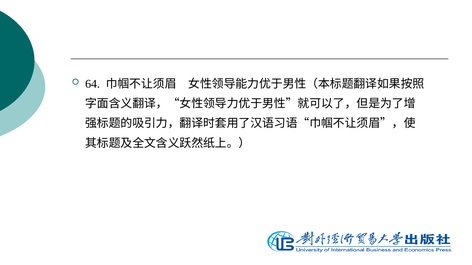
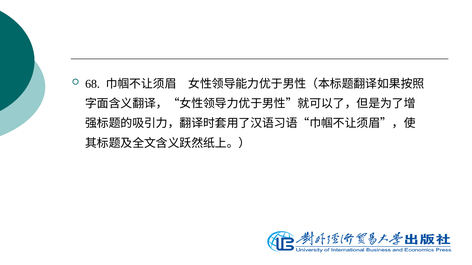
64: 64 -> 68 (93, 84)
